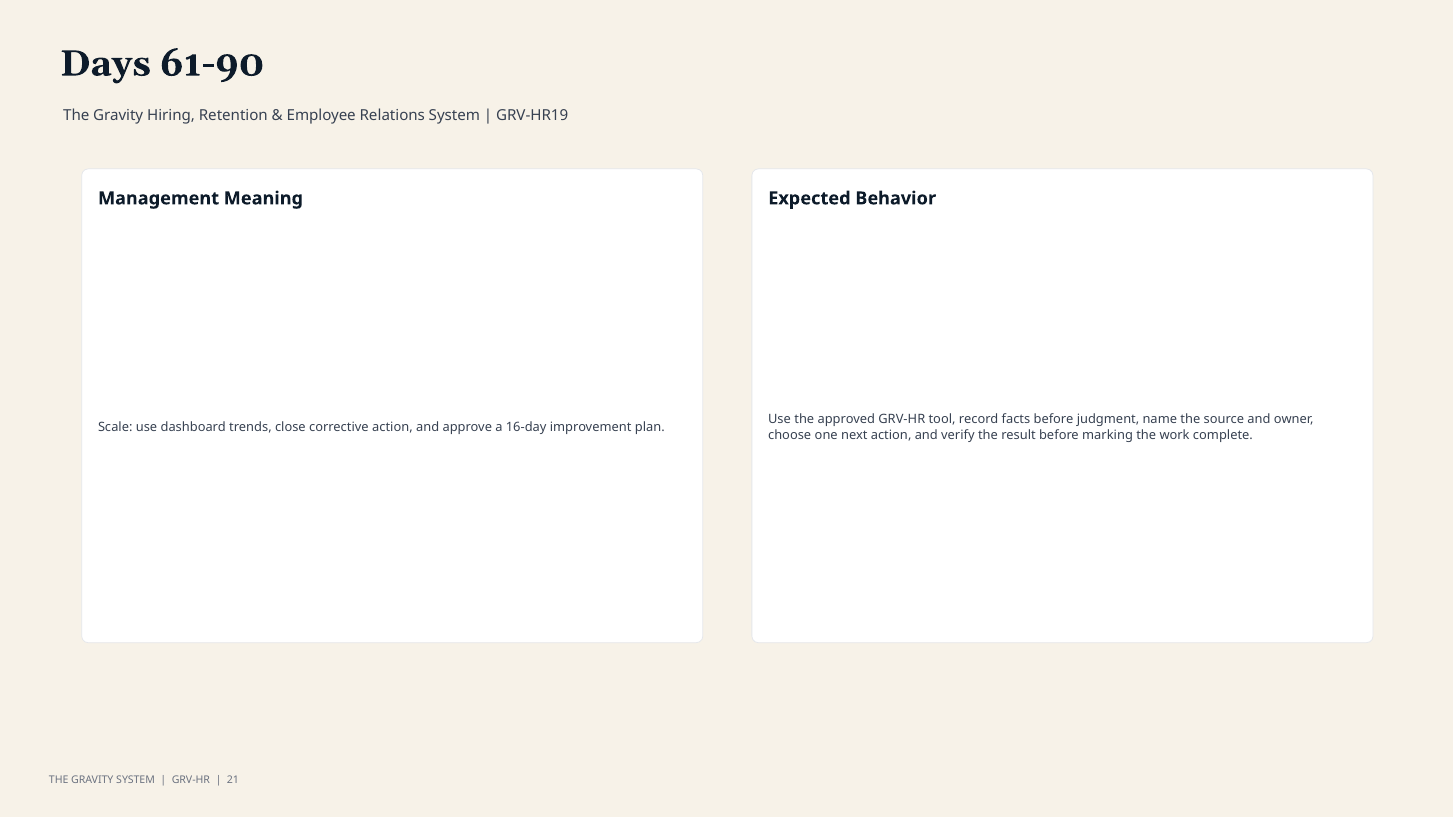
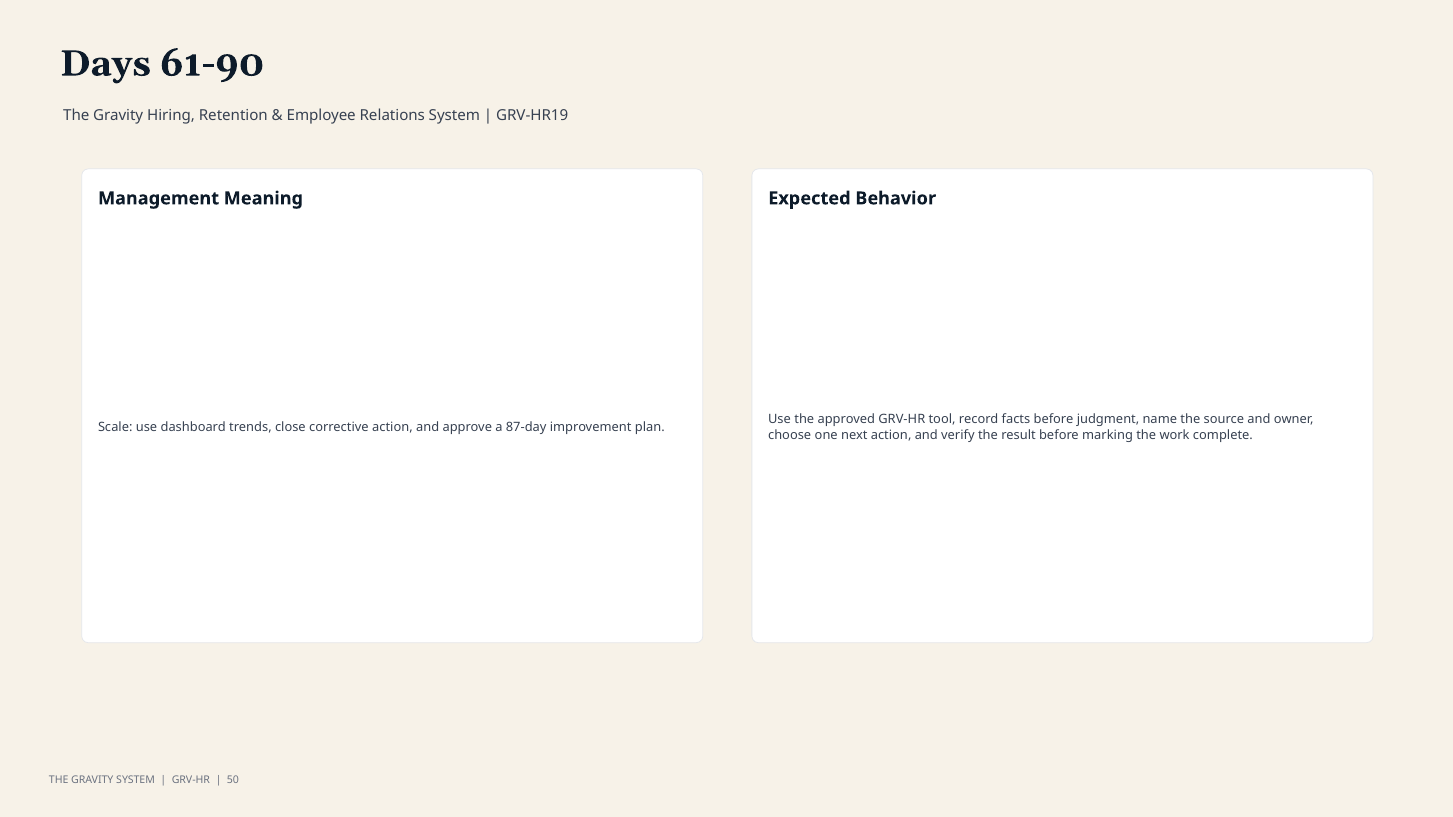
16-day: 16-day -> 87-day (526, 427)
21: 21 -> 50 (233, 780)
